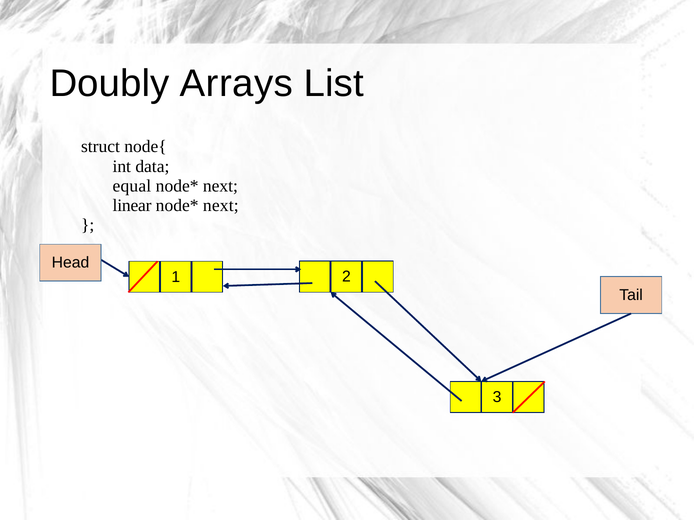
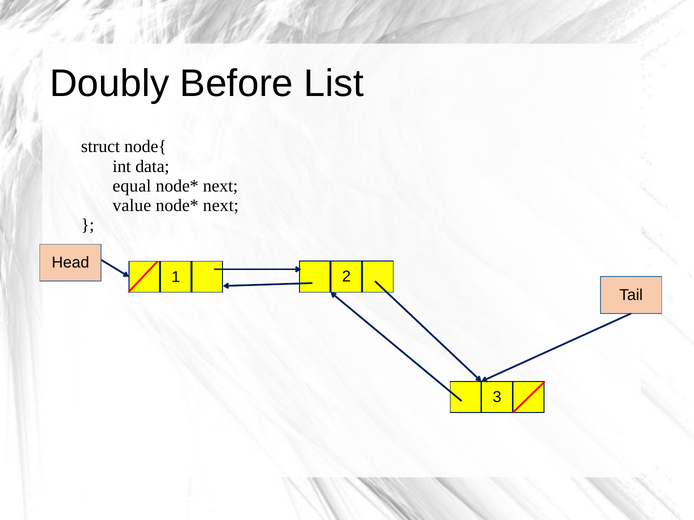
Arrays: Arrays -> Before (237, 84)
linear: linear -> value (132, 206)
